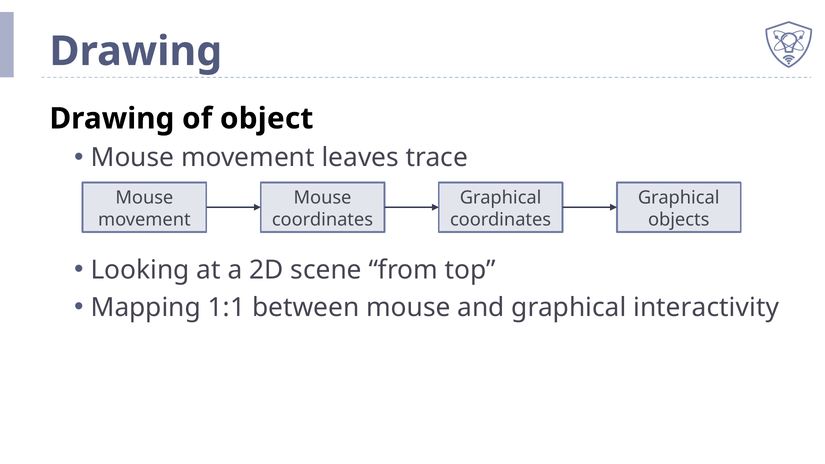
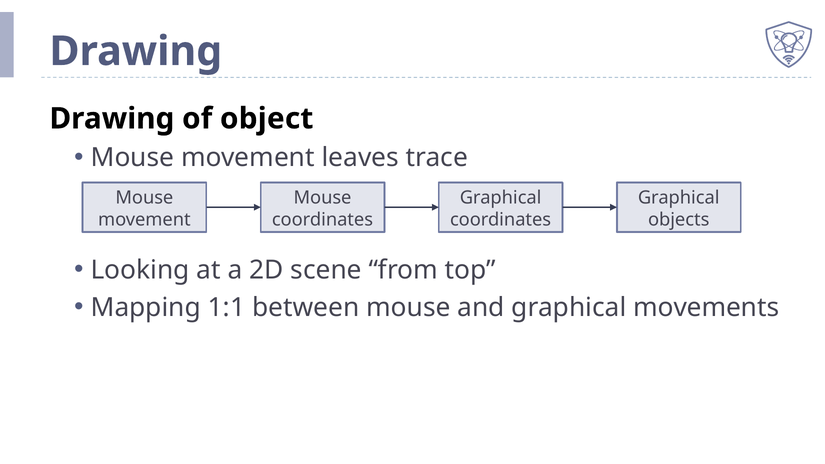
interactivity: interactivity -> movements (706, 308)
